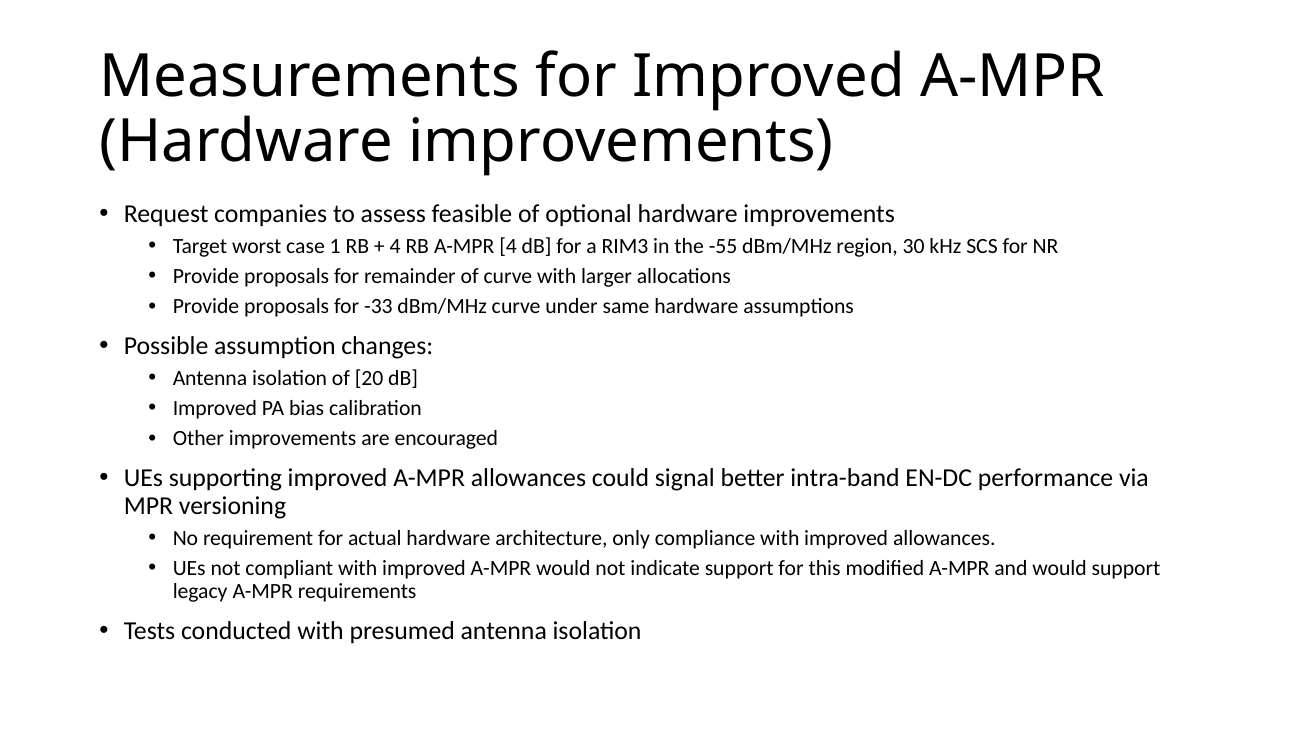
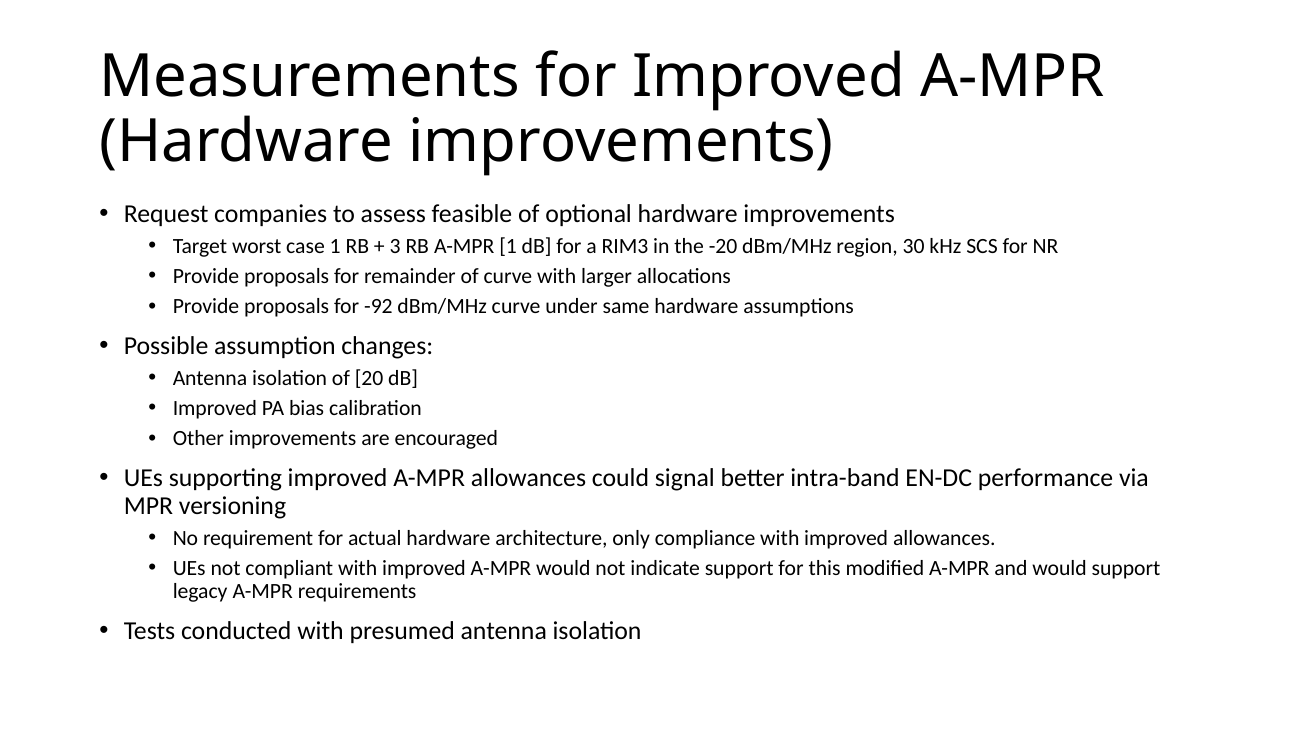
4: 4 -> 3 (395, 246)
A-MPR 4: 4 -> 1 (508, 246)
-55: -55 -> -20 (723, 246)
-33: -33 -> -92 (378, 307)
